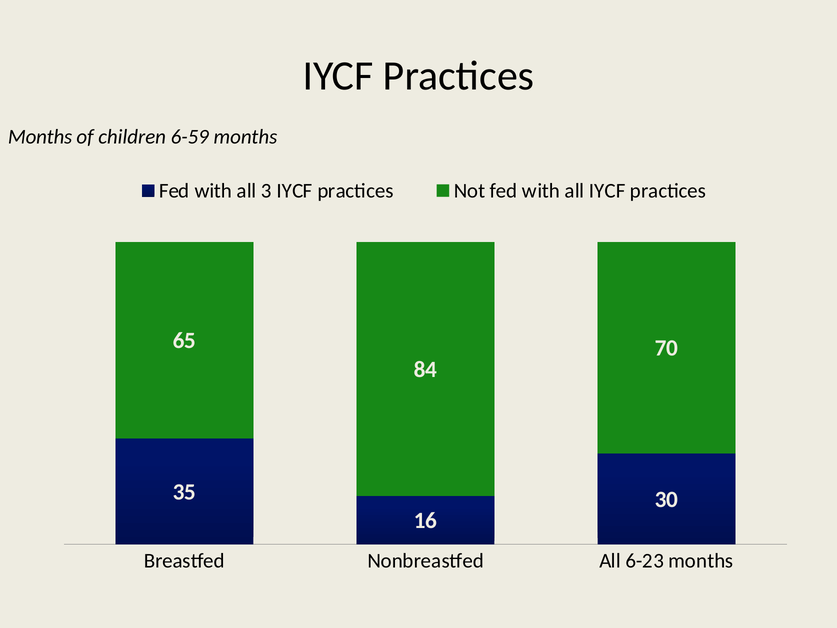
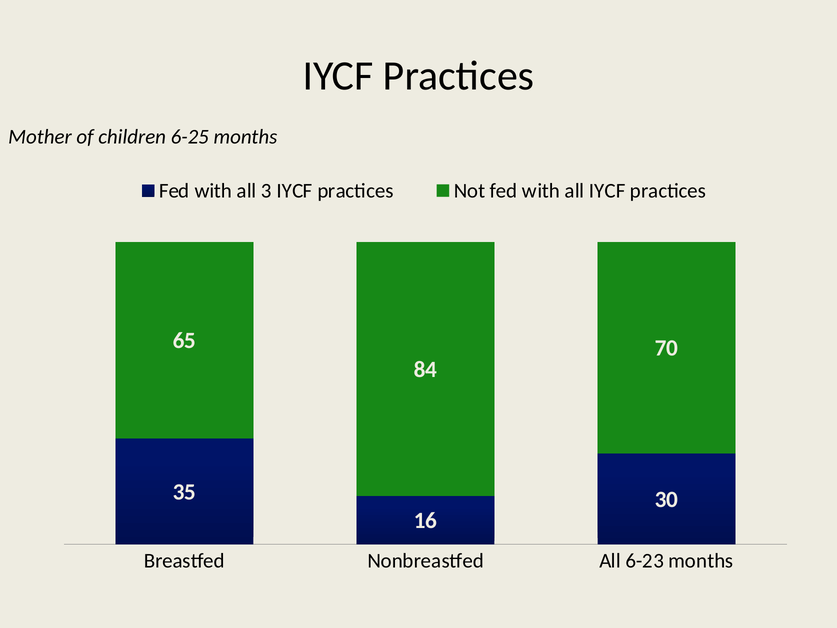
Months: Months -> Mother (40, 137)
6-59: 6-59 -> 6-25 (190, 137)
